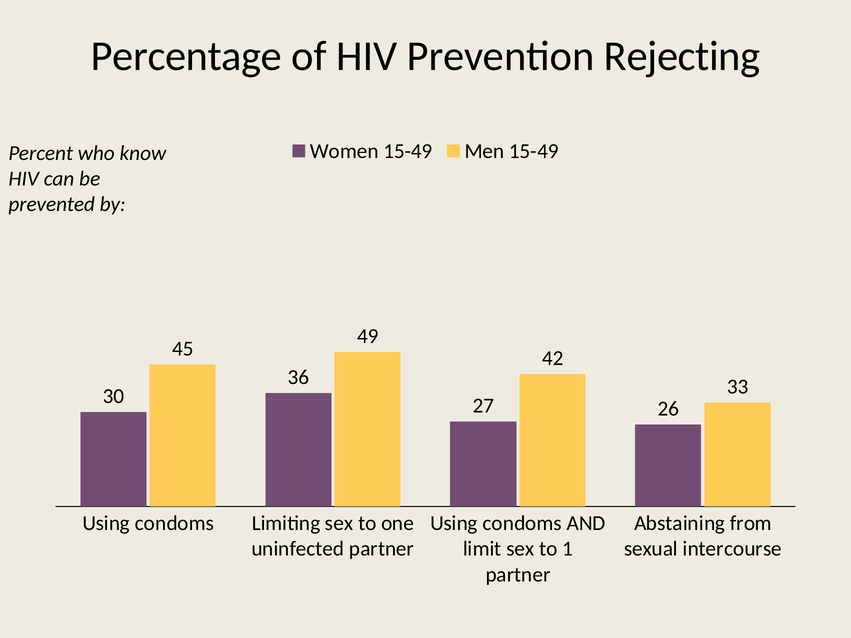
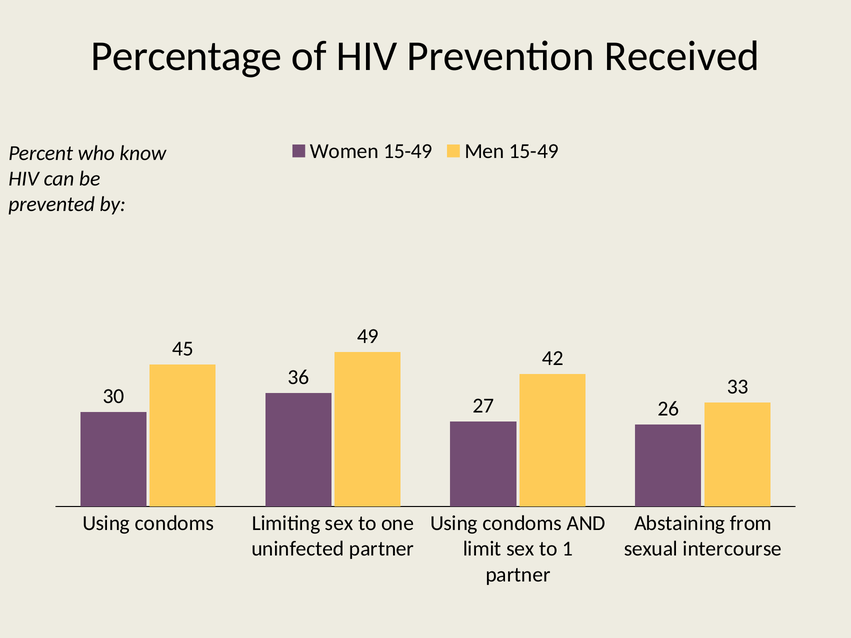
Rejecting: Rejecting -> Received (682, 56)
